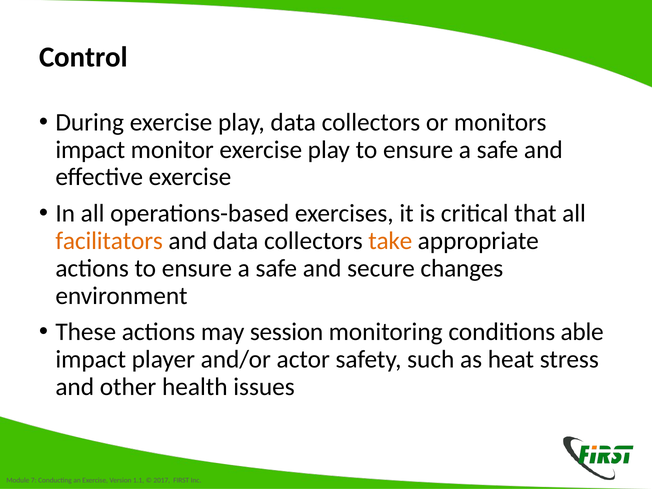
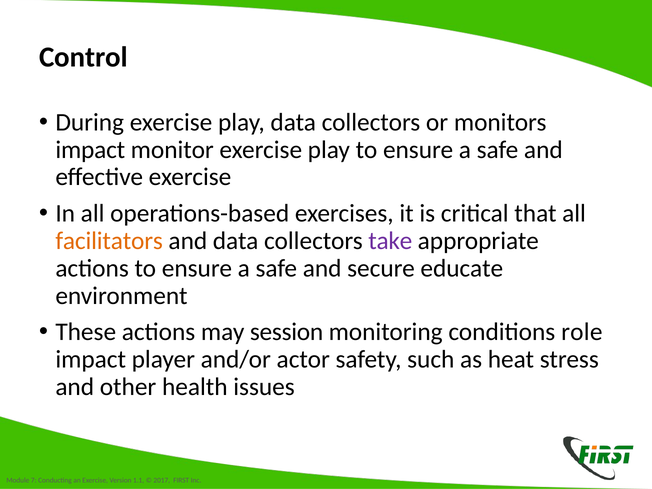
take colour: orange -> purple (390, 241)
changes: changes -> educate (462, 268)
able: able -> role (582, 332)
